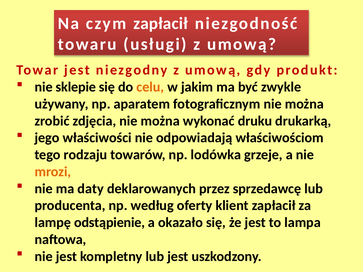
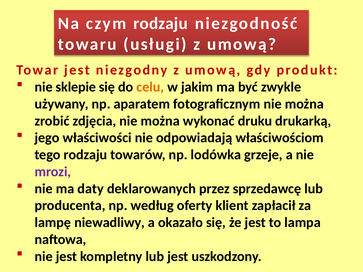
czym zapłacił: zapłacił -> rodzaju (161, 24)
mrozi colour: orange -> purple (53, 172)
odstąpienie: odstąpienie -> niewadliwy (110, 223)
